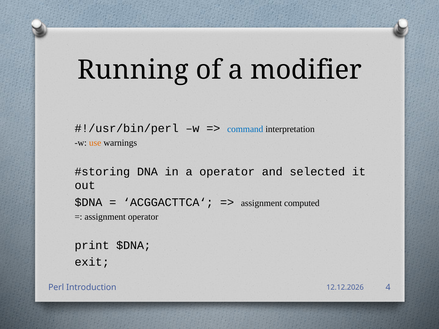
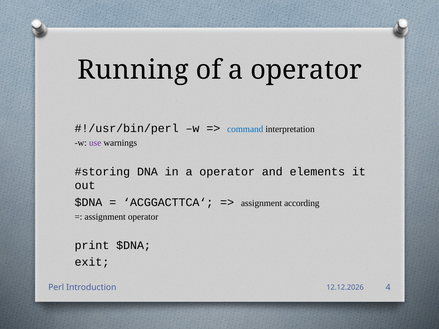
of a modifier: modifier -> operator (306, 70)
use colour: orange -> purple (95, 143)
selected: selected -> elements (317, 172)
computed: computed -> according (302, 203)
